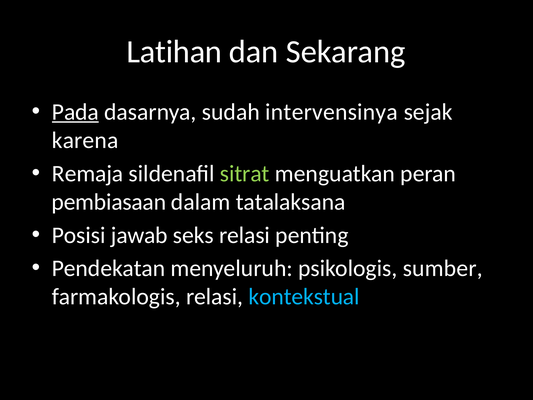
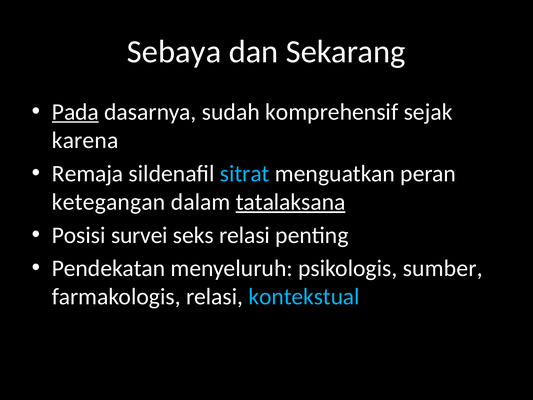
Latihan: Latihan -> Sebaya (174, 52)
intervensinya: intervensinya -> komprehensif (332, 112)
sitrat colour: light green -> light blue (245, 173)
pembiasaan: pembiasaan -> ketegangan (109, 202)
tatalaksana underline: none -> present (291, 202)
jawab: jawab -> survei (139, 235)
